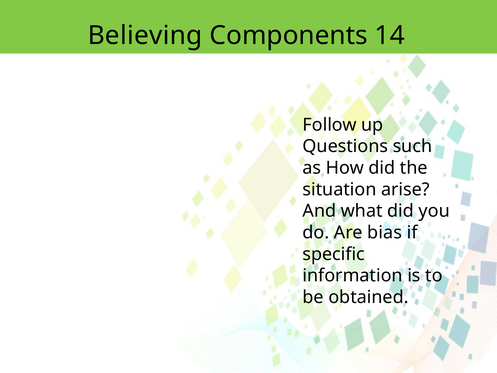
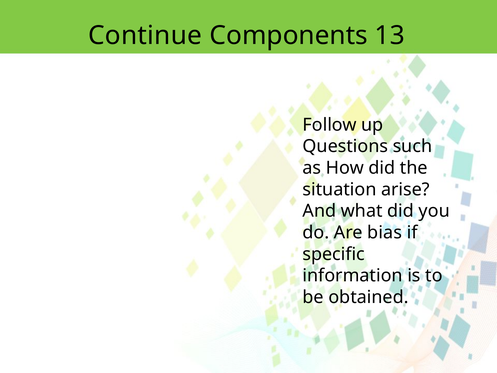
Believing: Believing -> Continue (145, 35)
14: 14 -> 13 (390, 35)
